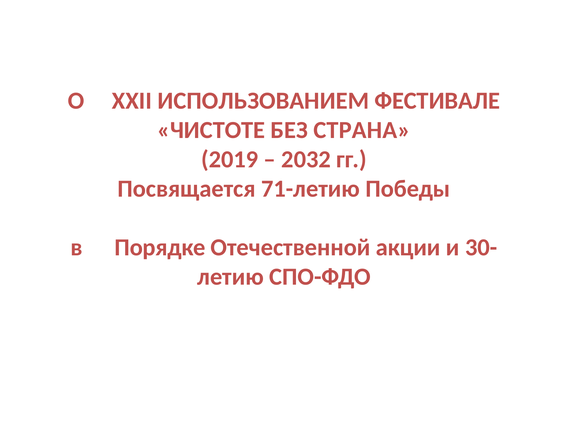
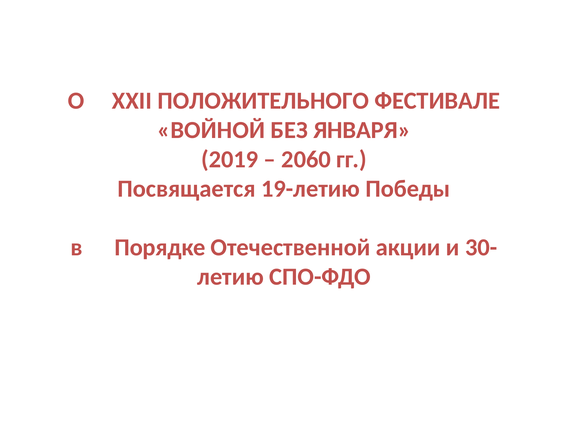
ИСПОЛЬЗОВАНИЕМ: ИСПОЛЬЗОВАНИЕМ -> ПОЛОЖИТЕЛЬНОГО (263, 101)
ЧИСТОТЕ: ЧИСТОТЕ -> ВОЙНОЙ (211, 130)
СТРАНА: СТРАНА -> ЯНВАРЯ (362, 130)
2032: 2032 -> 2060 (306, 159)
71-летию: 71-летию -> 19-летию (310, 189)
